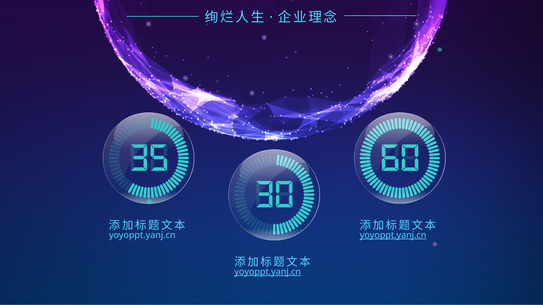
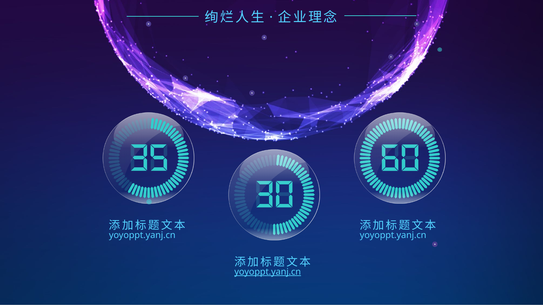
yoyoppt.yanj.cn underline: present -> none (393, 235)
